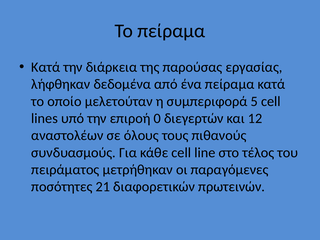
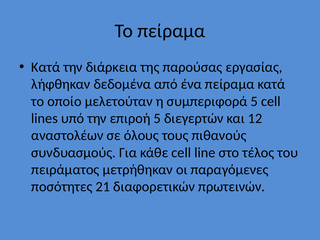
επιροή 0: 0 -> 5 (157, 118)
